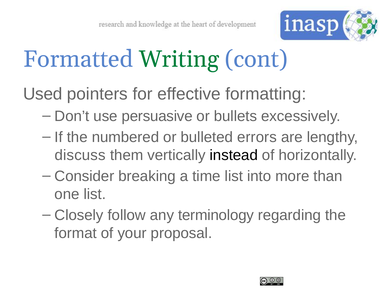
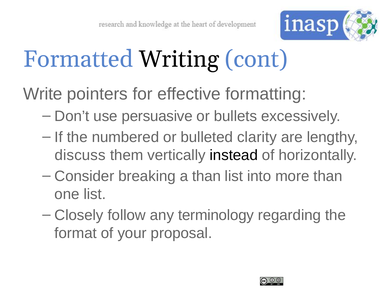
Writing colour: green -> black (179, 59)
Used: Used -> Write (43, 94)
errors: errors -> clarity (257, 137)
a time: time -> than (207, 176)
